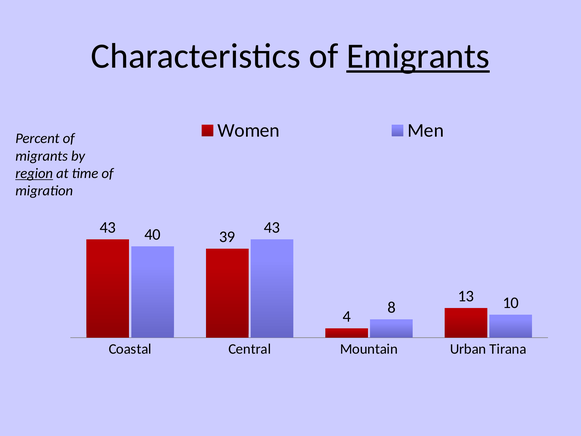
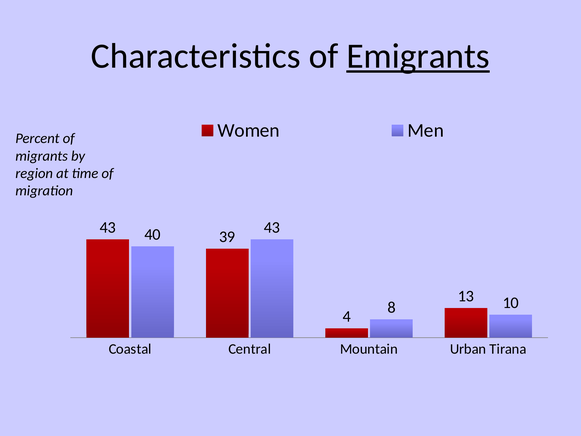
region underline: present -> none (34, 173)
